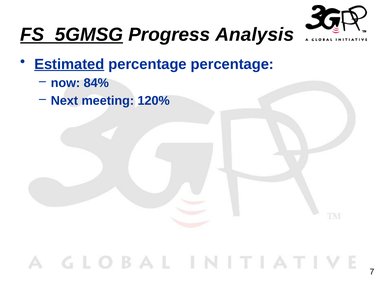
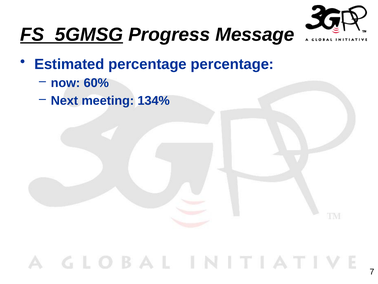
Analysis: Analysis -> Message (255, 35)
Estimated underline: present -> none (69, 64)
84%: 84% -> 60% (96, 83)
120%: 120% -> 134% (154, 101)
